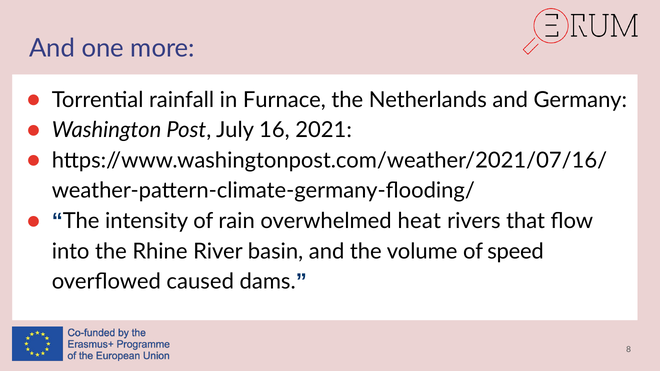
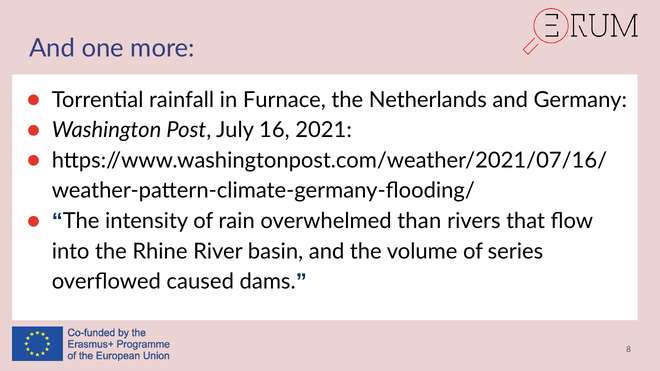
heat: heat -> than (419, 221)
speed: speed -> series (515, 252)
